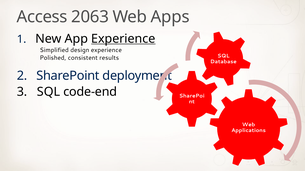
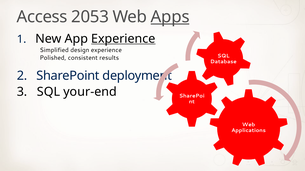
2063: 2063 -> 2053 (90, 17)
Apps underline: none -> present (170, 17)
code-end: code-end -> your-end (90, 92)
